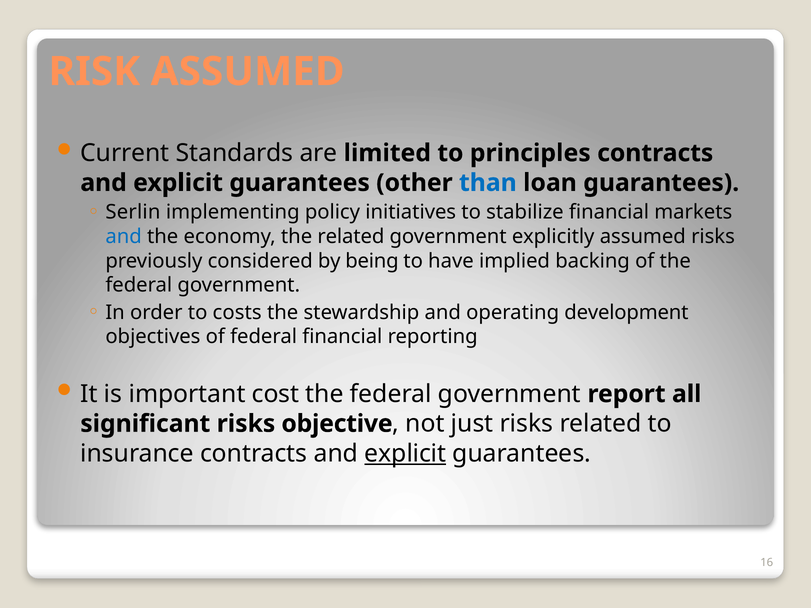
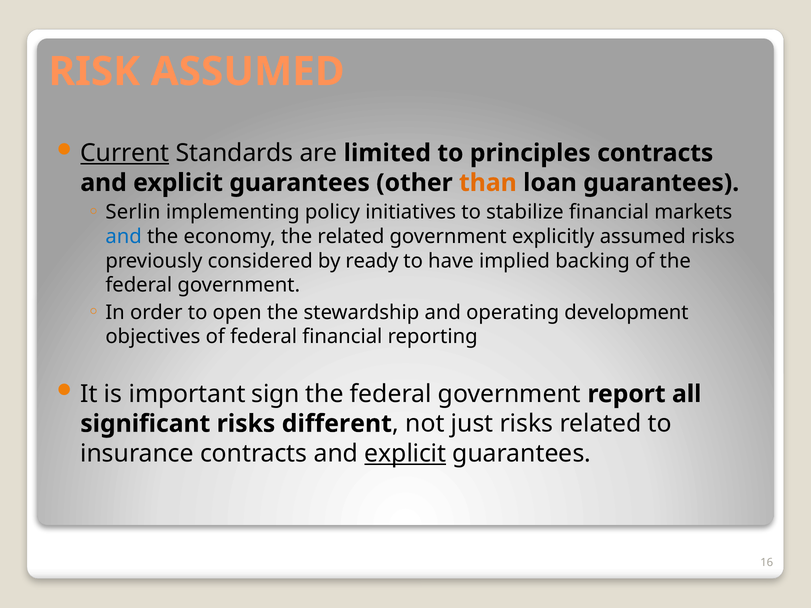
Current underline: none -> present (125, 153)
than colour: blue -> orange (488, 183)
being: being -> ready (372, 261)
costs: costs -> open (237, 313)
cost: cost -> sign (275, 394)
objective: objective -> different (337, 424)
